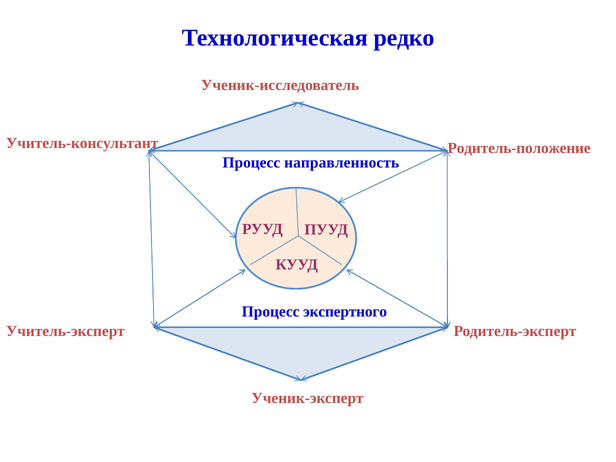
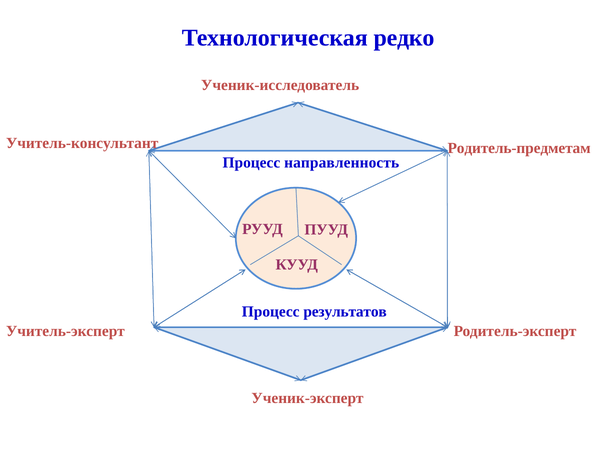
Родитель-положение: Родитель-положение -> Родитель-предметам (519, 148)
экспертного: экспертного -> результатов (345, 312)
